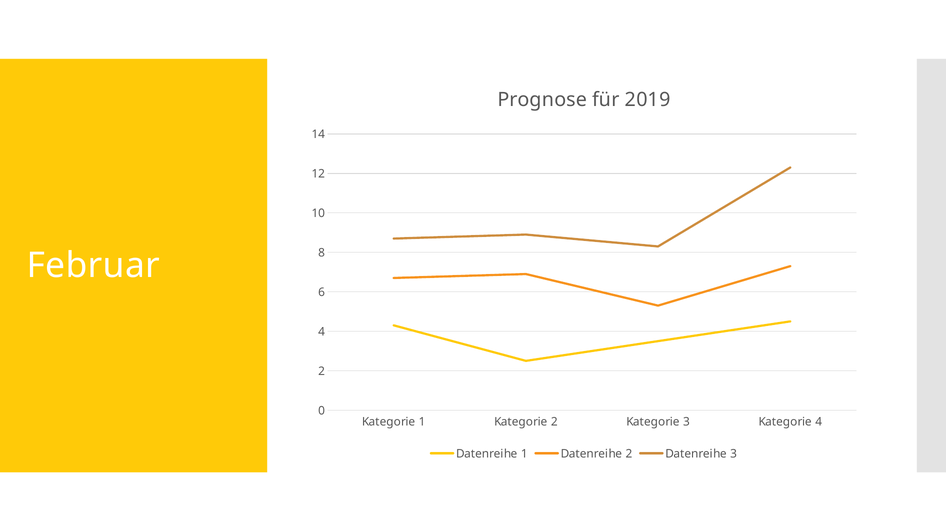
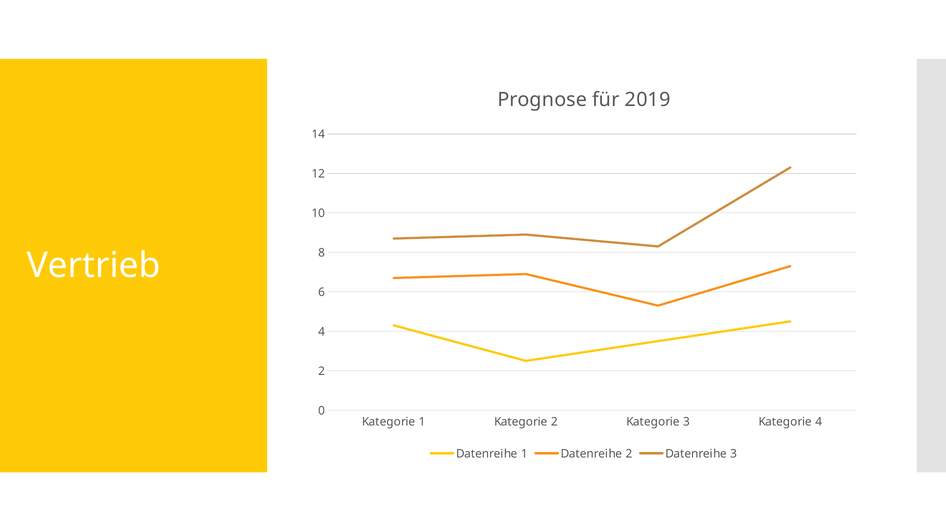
Februar: Februar -> Vertrieb (94, 265)
